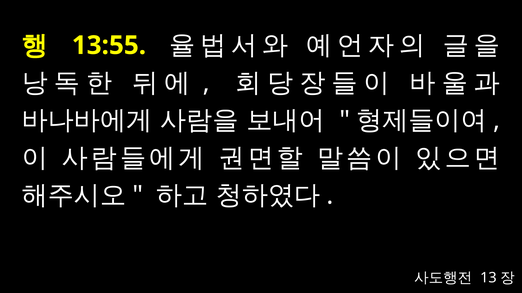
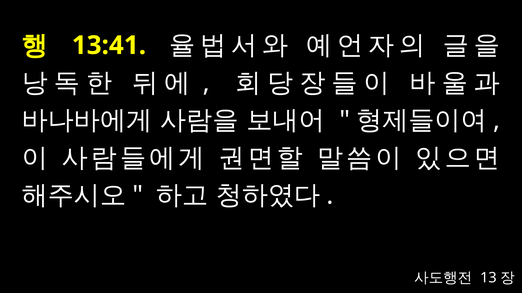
13:55: 13:55 -> 13:41 (109, 45)
